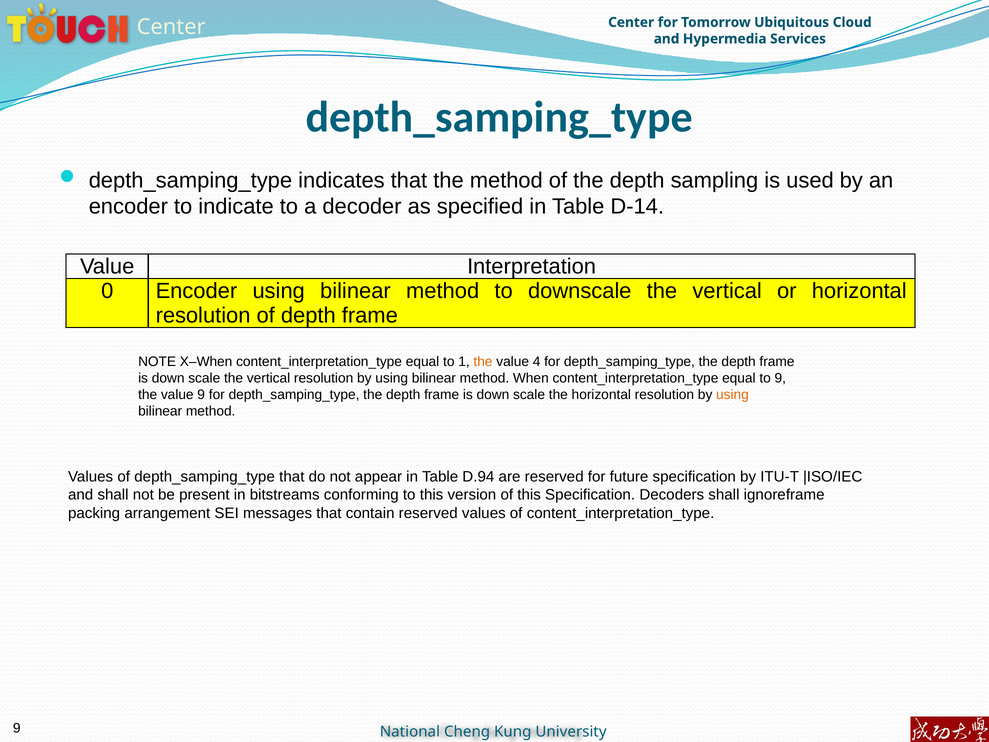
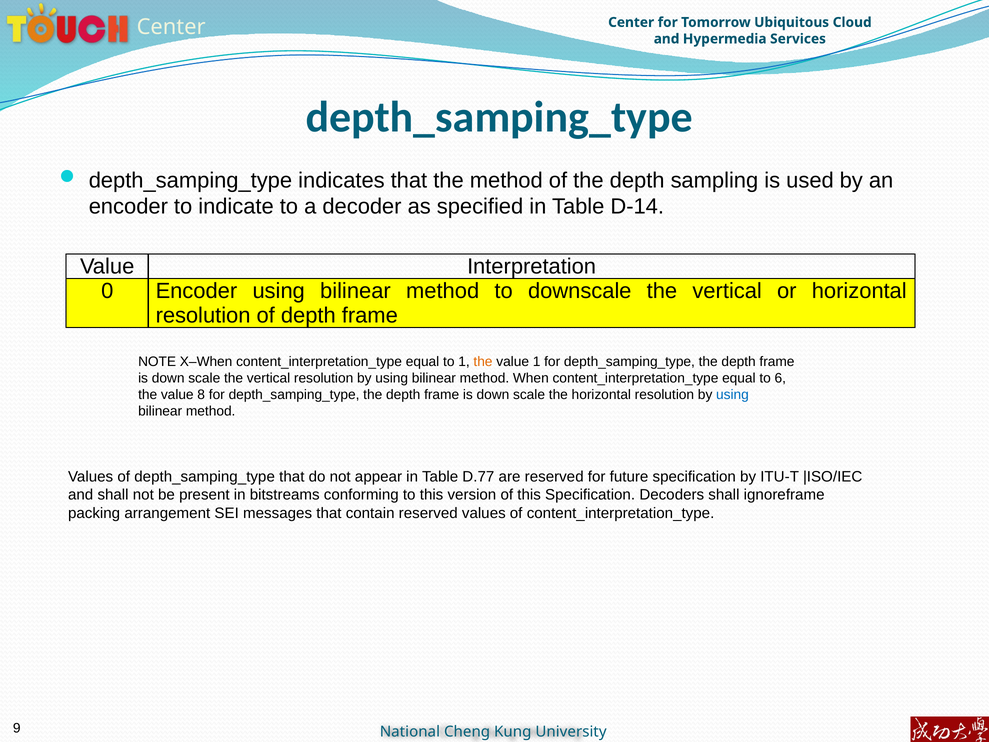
value 4: 4 -> 1 (537, 362)
to 9: 9 -> 6 (780, 378)
value 9: 9 -> 8 (201, 395)
using colour: orange -> blue (732, 395)
D.94: D.94 -> D.77 (478, 477)
